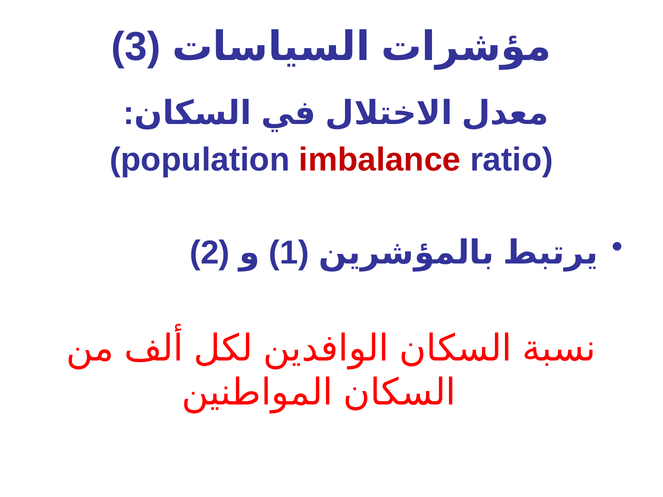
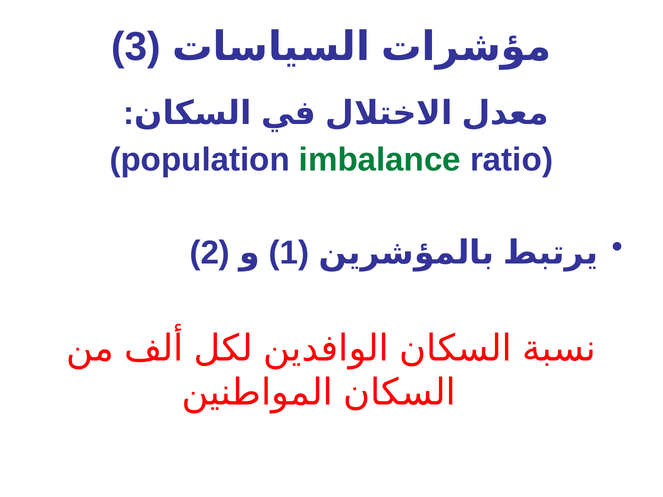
imbalance colour: red -> green (380, 160)
